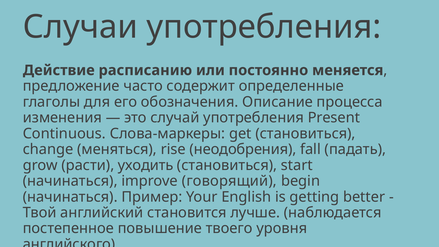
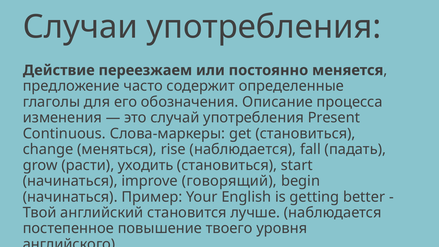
расписанию: расписанию -> переезжаем (145, 70)
rise неодобрения: неодобрения -> наблюдается (243, 149)
